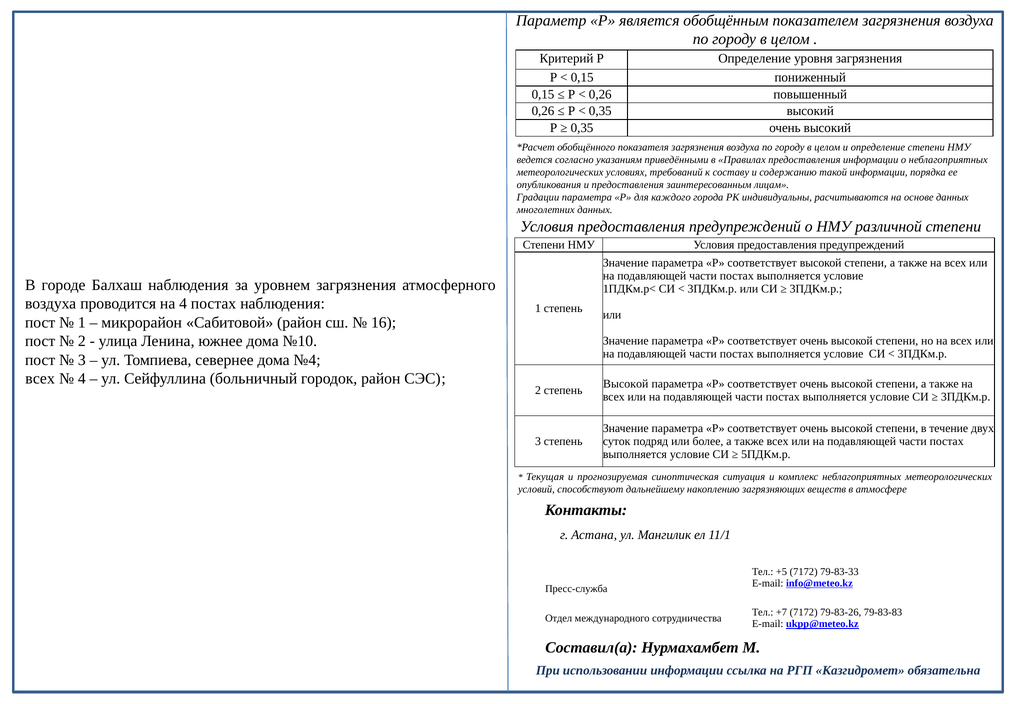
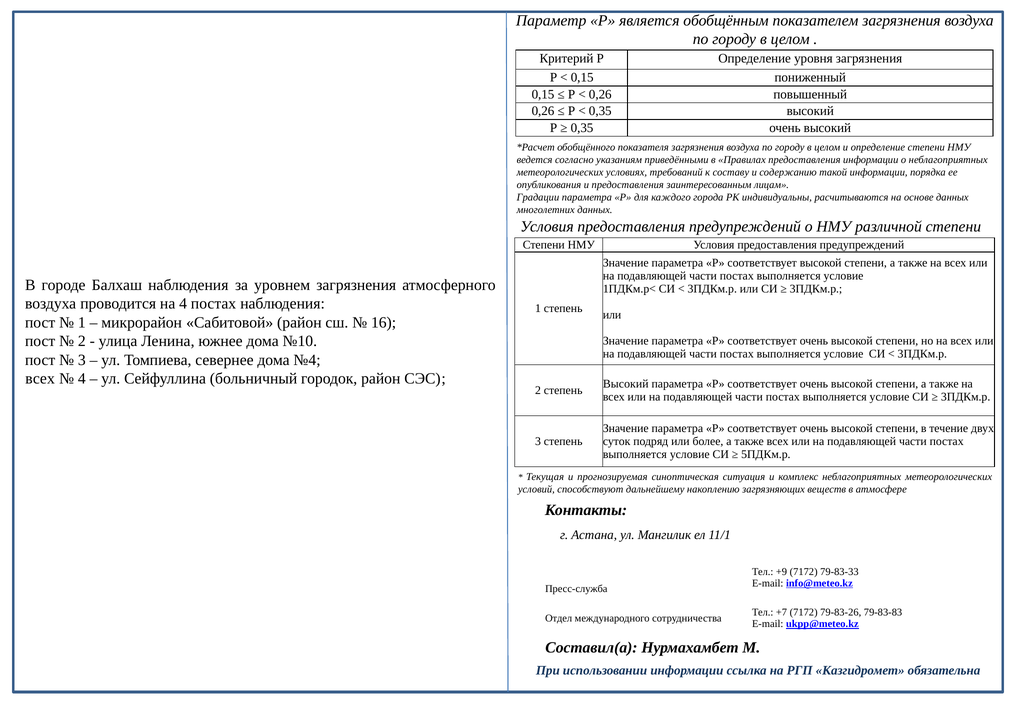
Высокой: Высокой -> Высокий (626, 384)
+5: +5 -> +9 (781, 571)
